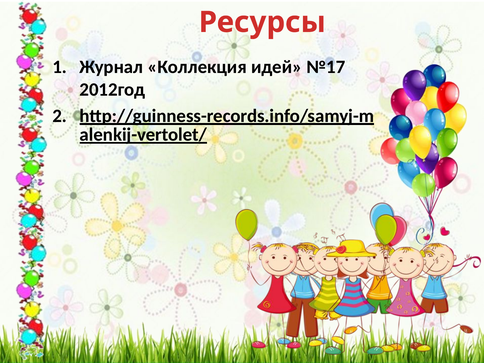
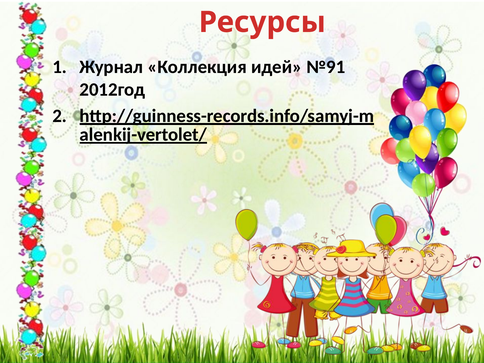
№17: №17 -> №91 (326, 67)
